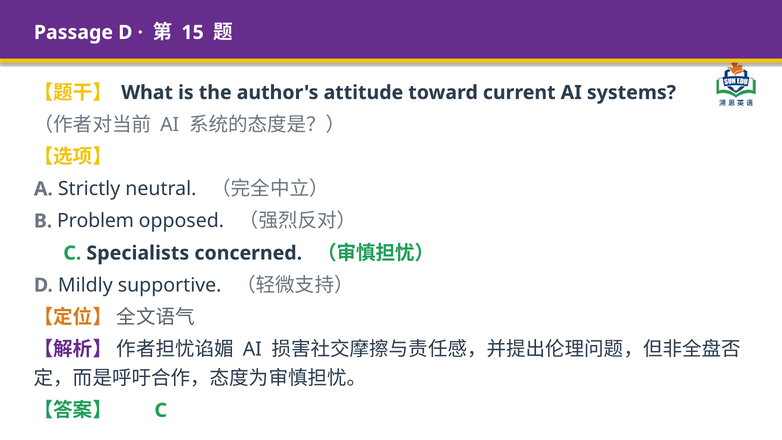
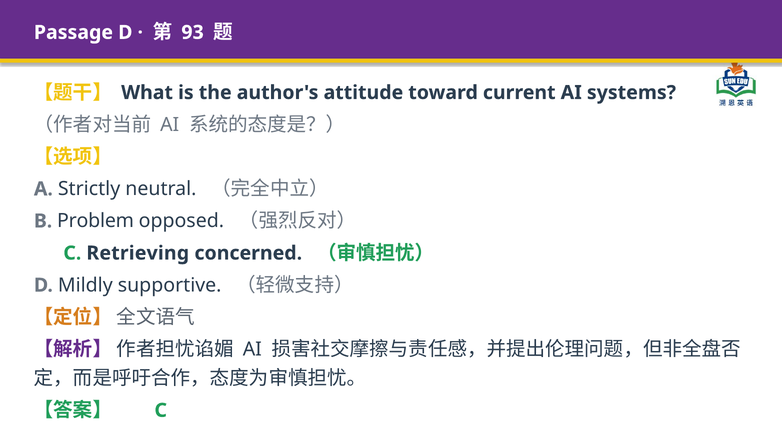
15: 15 -> 93 (193, 32)
Specialists: Specialists -> Retrieving (138, 253)
